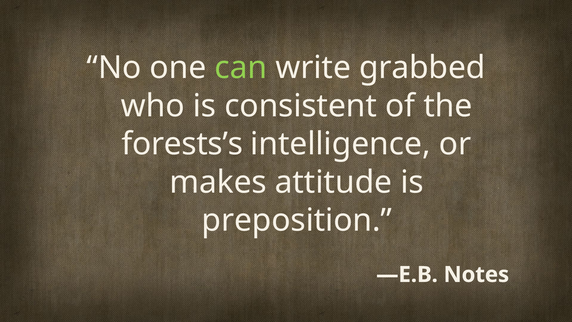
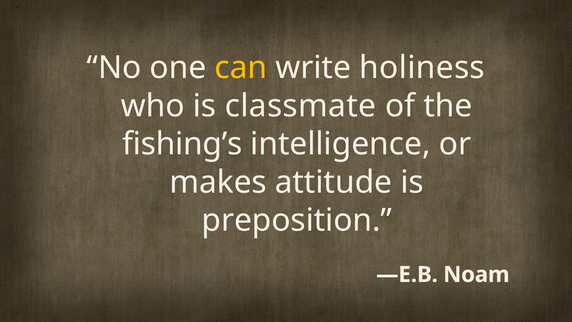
can colour: light green -> yellow (241, 68)
grabbed: grabbed -> holiness (422, 68)
consistent: consistent -> classmate (300, 106)
forests’s: forests’s -> fishing’s (182, 144)
Notes: Notes -> Noam (476, 274)
